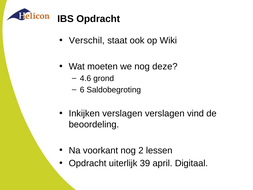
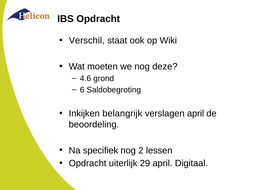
Inkijken verslagen: verslagen -> belangrijk (122, 113)
verslagen vind: vind -> april (196, 113)
voorkant: voorkant -> specifiek (101, 150)
39: 39 -> 29 (145, 163)
